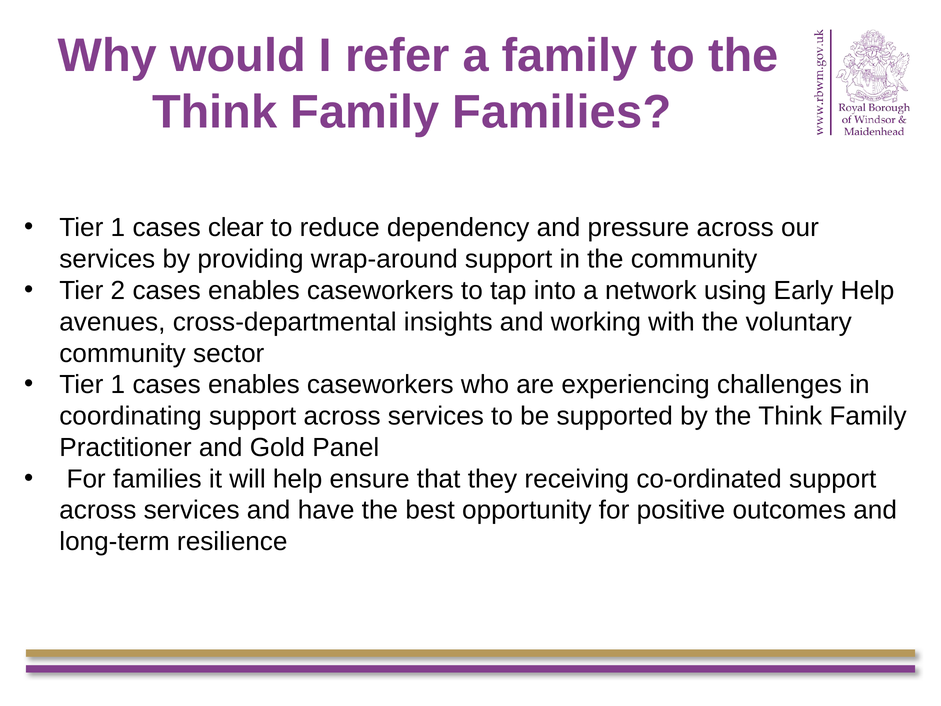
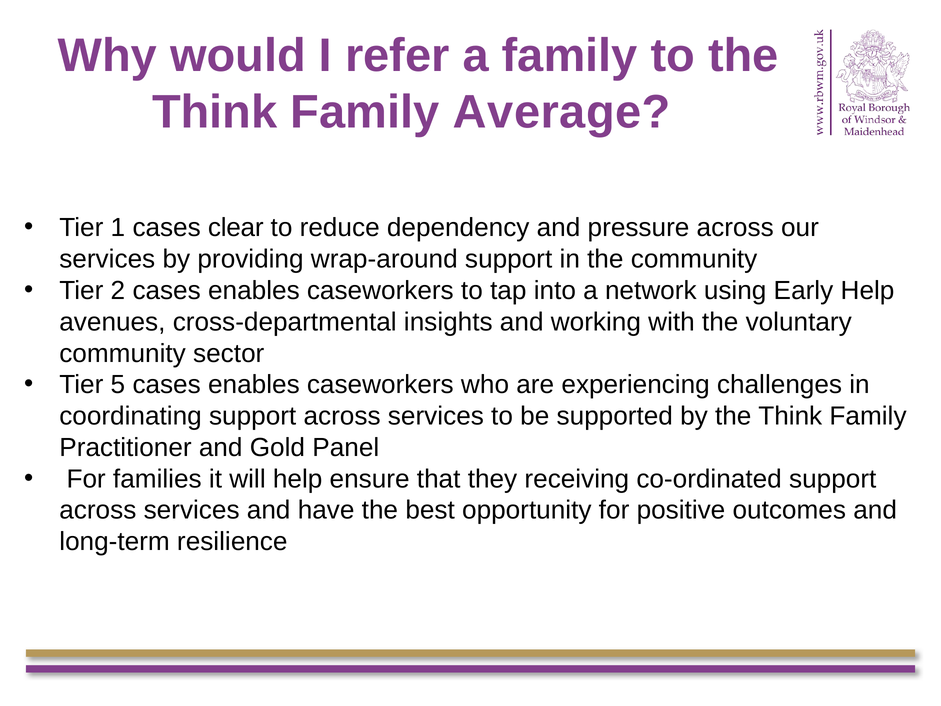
Family Families: Families -> Average (562, 112)
1: 1 -> 5 (118, 385)
